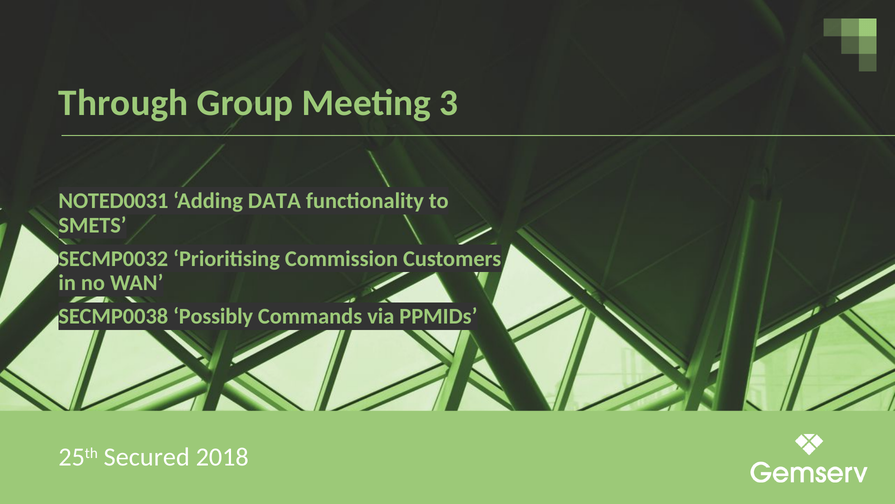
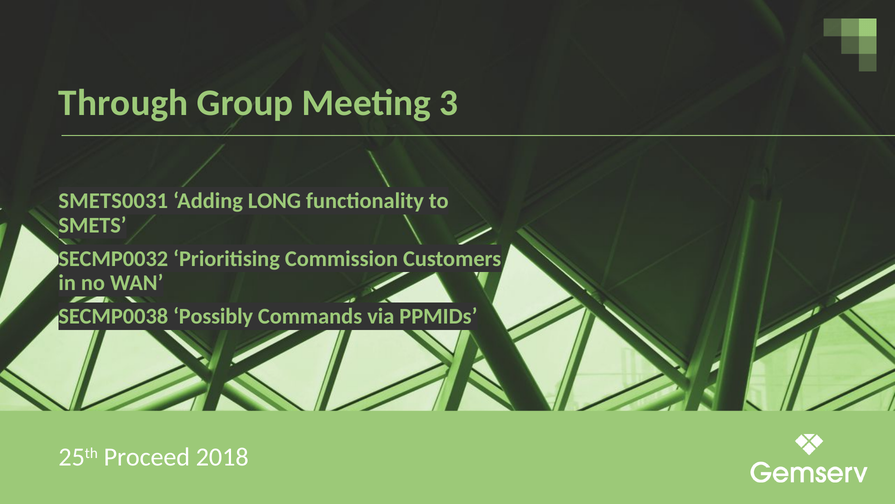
NOTED0031: NOTED0031 -> SMETS0031 (113, 201)
DATA: DATA -> LONG (275, 201)
Secured: Secured -> Proceed (147, 457)
